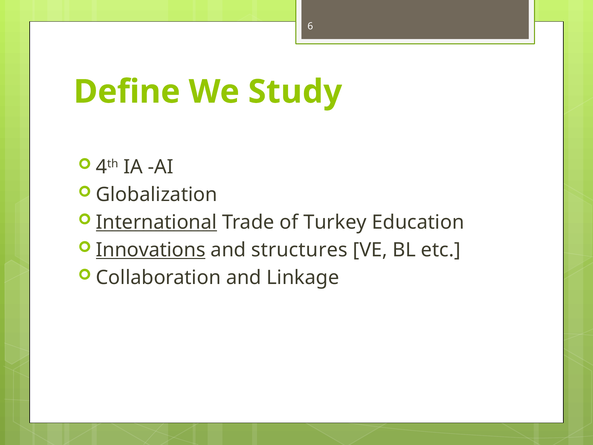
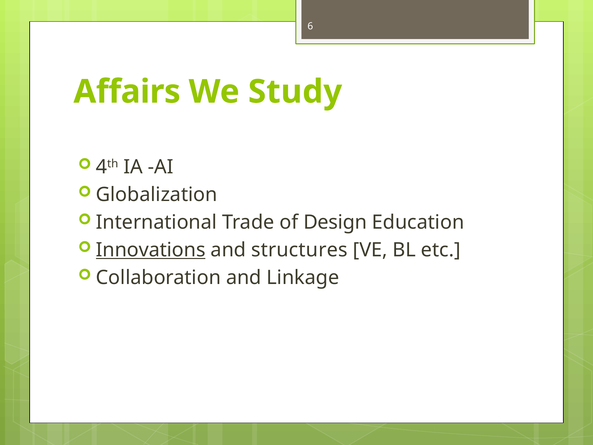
Define: Define -> Affairs (127, 92)
International underline: present -> none (156, 222)
Turkey: Turkey -> Design (335, 222)
